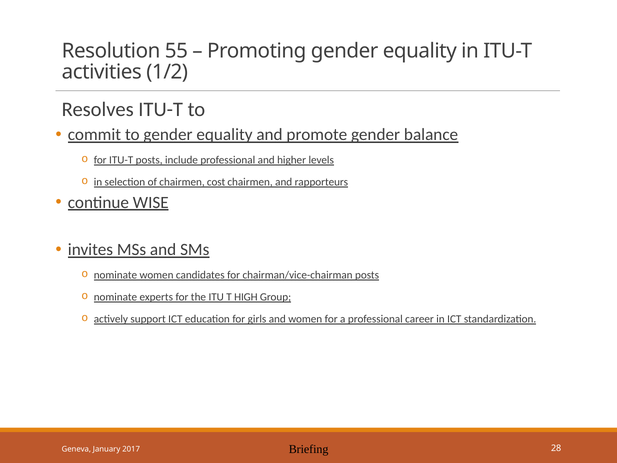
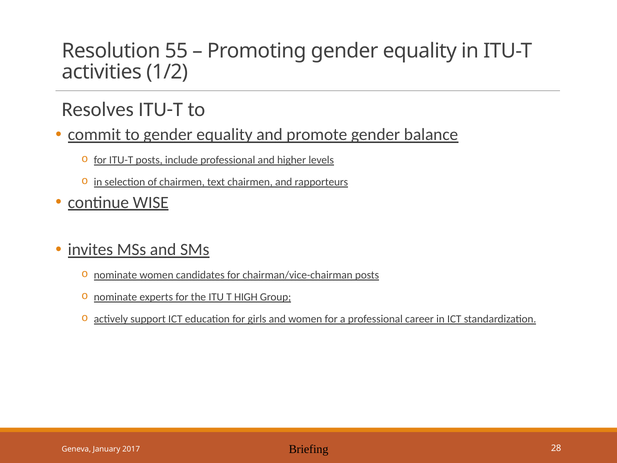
cost: cost -> text (216, 182)
